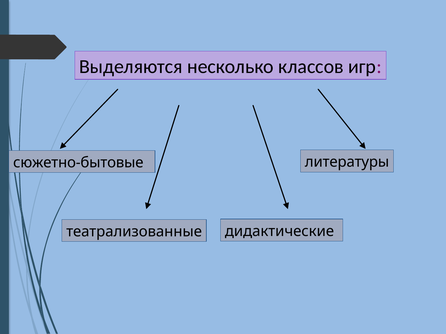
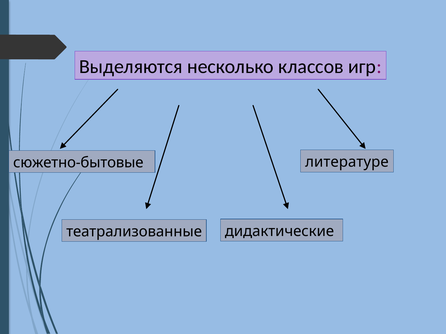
литературы: литературы -> литературе (347, 162)
